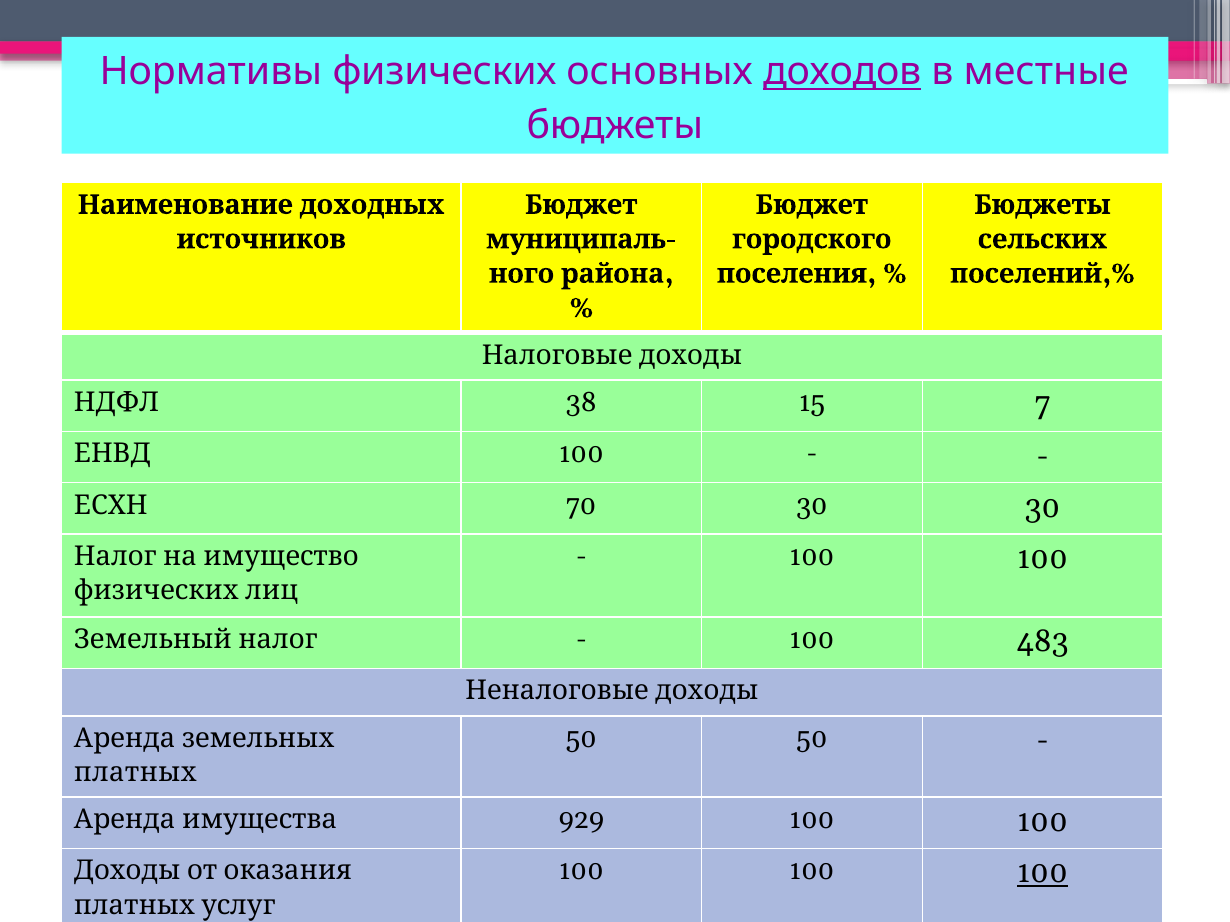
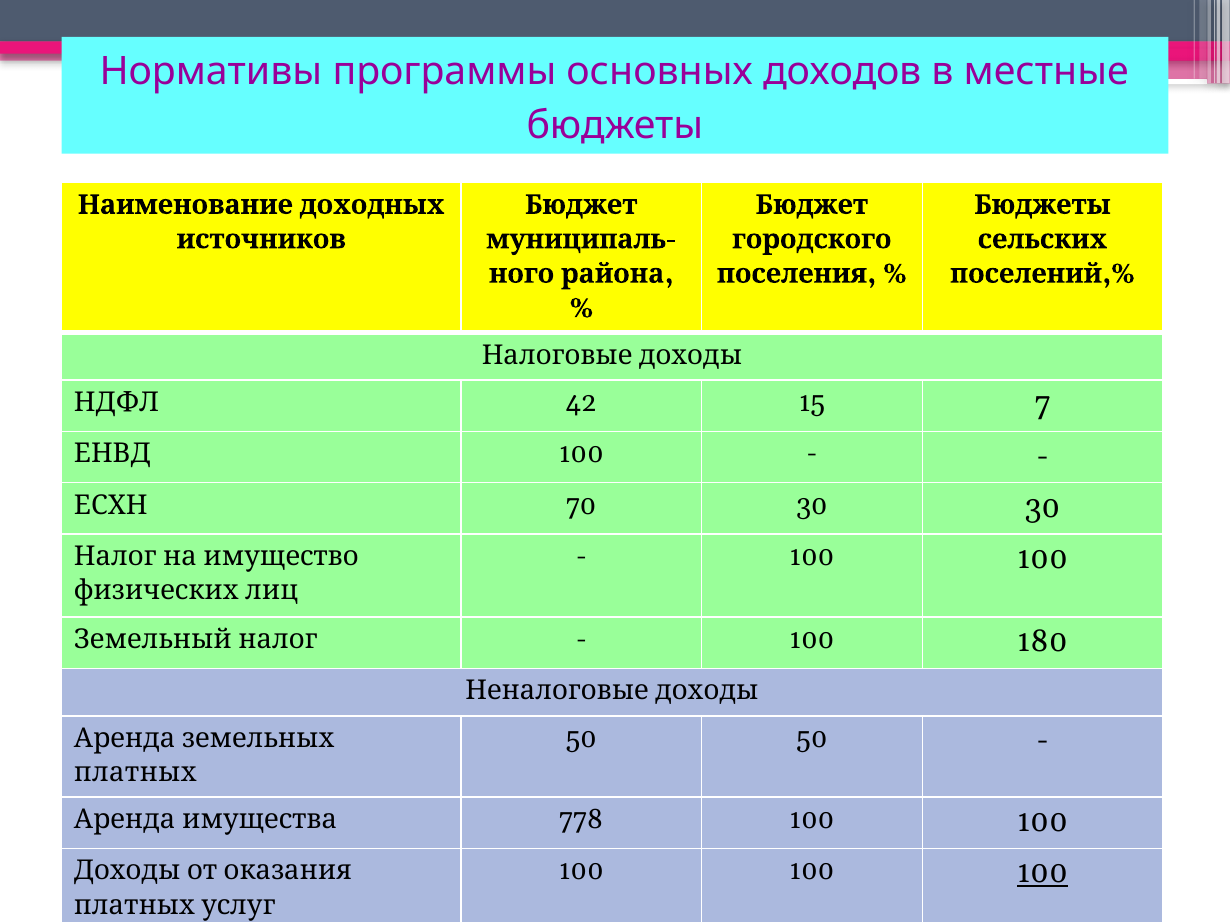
физических: физических -> программы (444, 72)
доходов underline: present -> none (842, 72)
38: 38 -> 42 (581, 403)
483: 483 -> 180 (1042, 642)
929: 929 -> 778 (581, 820)
